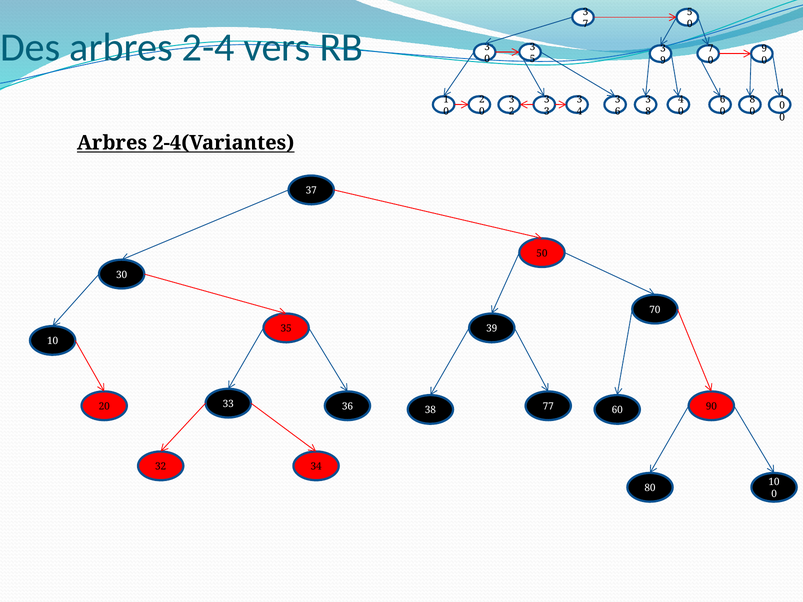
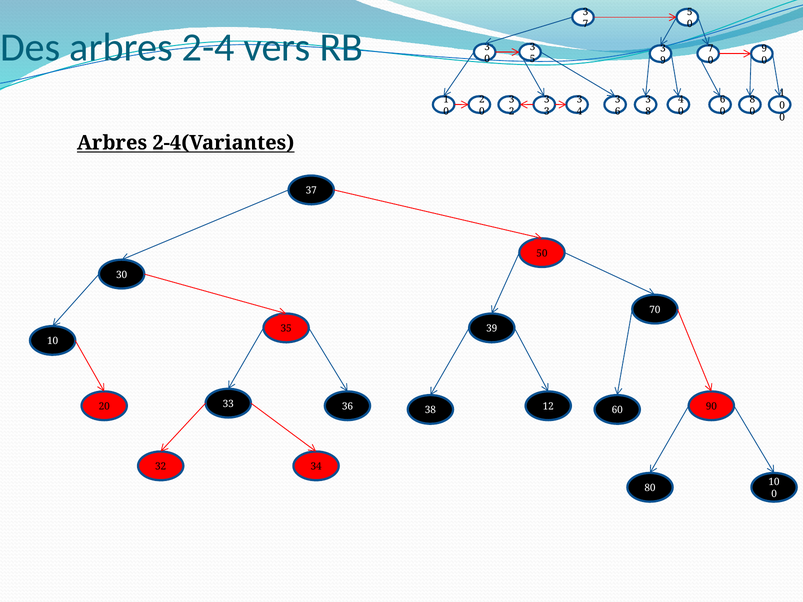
77: 77 -> 12 (548, 407)
